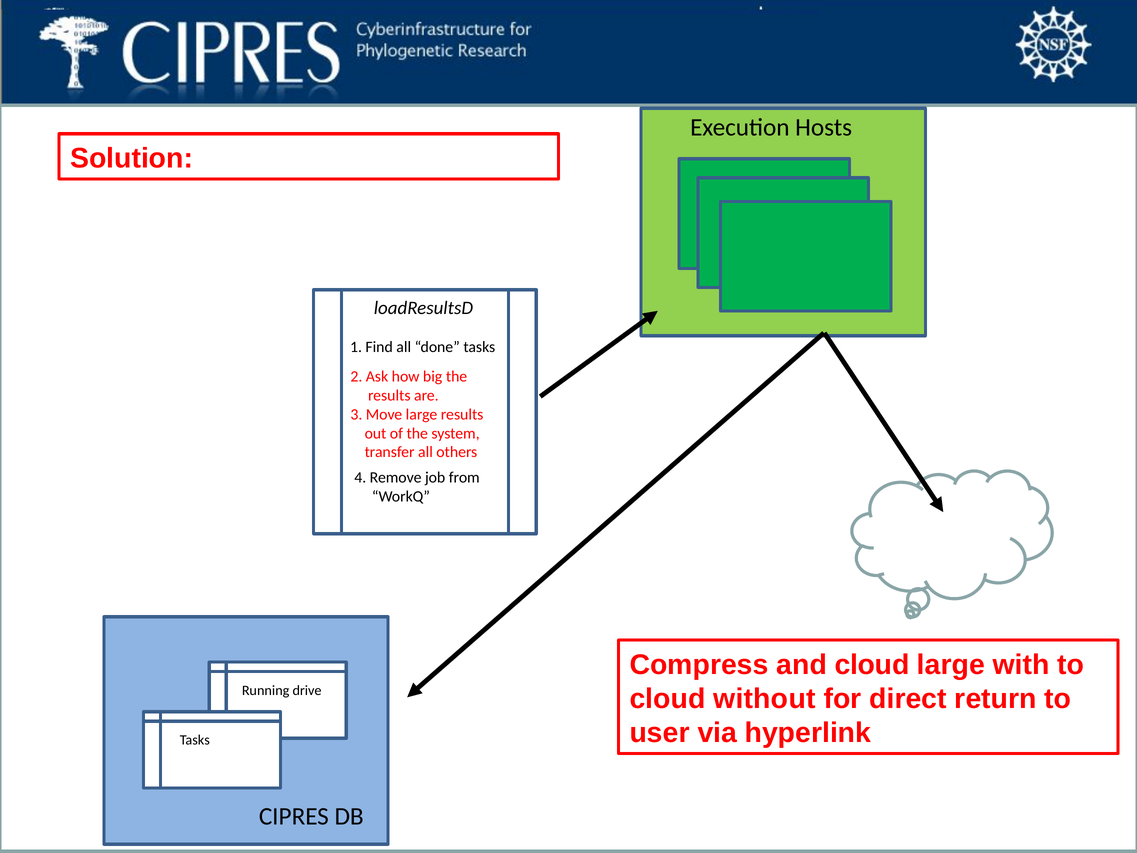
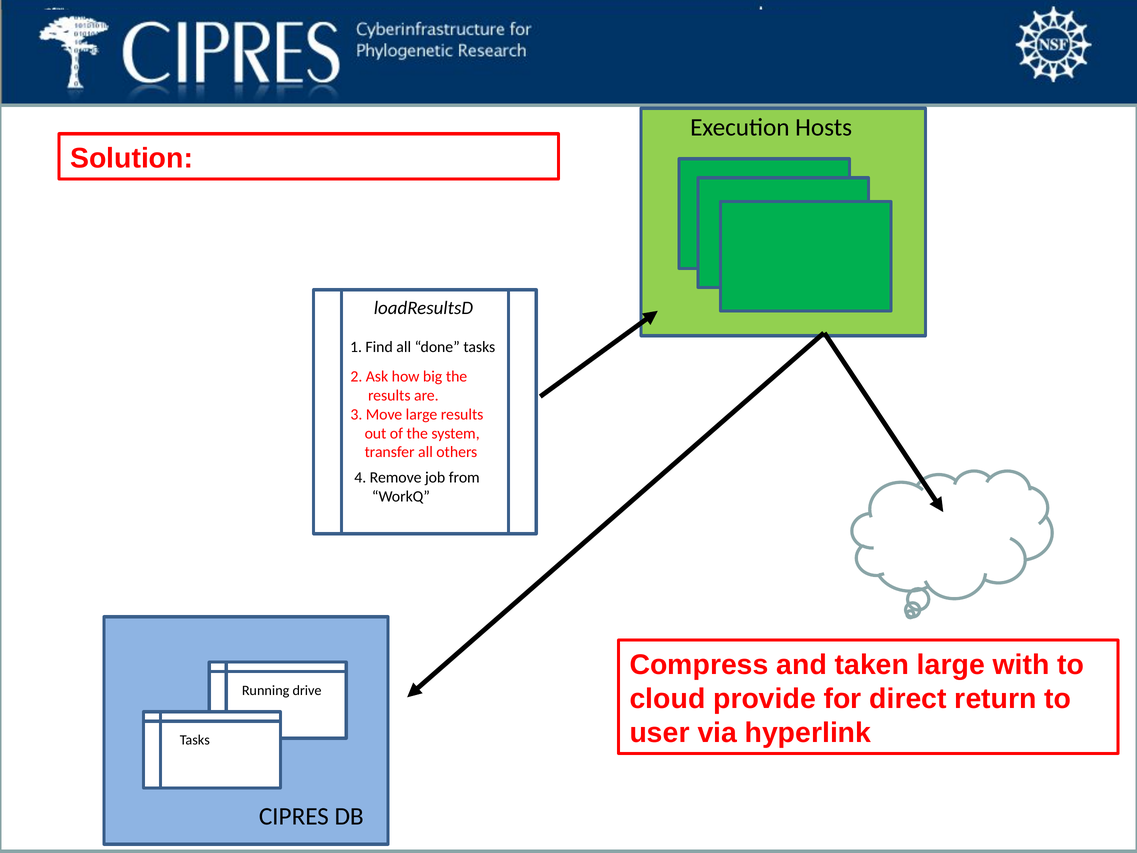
and cloud: cloud -> taken (872, 664)
without: without -> provide (765, 699)
